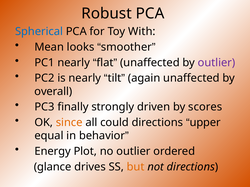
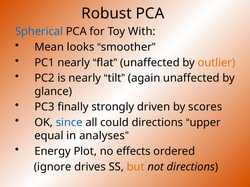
outlier colour: purple -> orange (217, 63)
overall: overall -> glance (53, 92)
since colour: orange -> blue (69, 123)
behavior: behavior -> analyses (102, 136)
no outlier: outlier -> effects (133, 152)
glance: glance -> ignore (53, 167)
